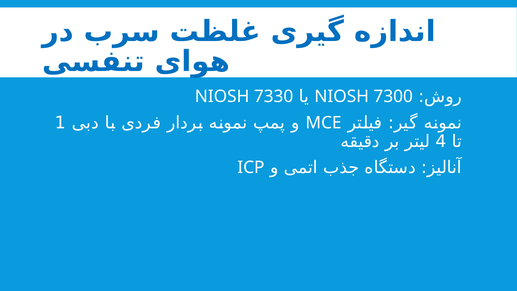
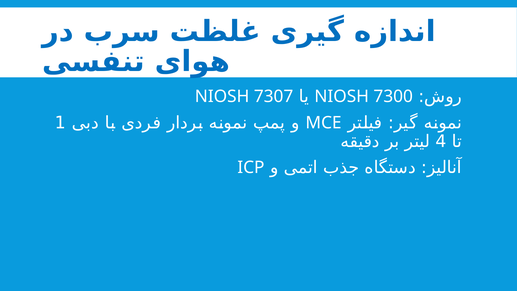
7330: 7330 -> 7307 (274, 96)
